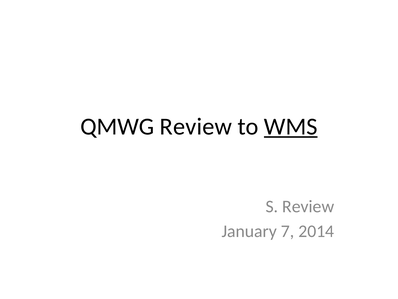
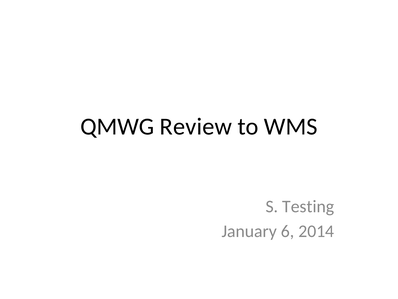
WMS underline: present -> none (291, 126)
S Review: Review -> Testing (308, 206)
7: 7 -> 6 (288, 231)
